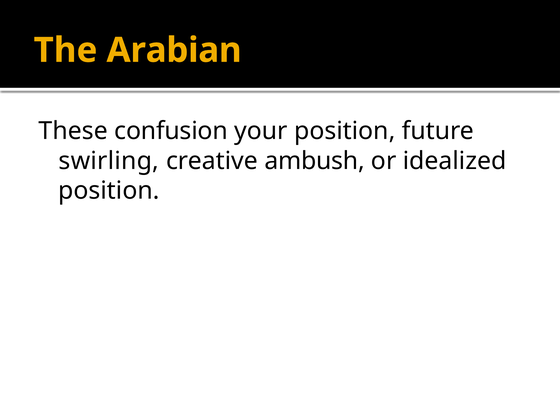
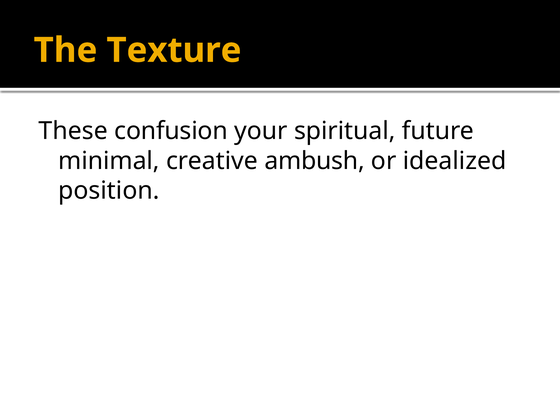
Arabian: Arabian -> Texture (174, 50)
your position: position -> spiritual (345, 131)
swirling: swirling -> minimal (109, 161)
